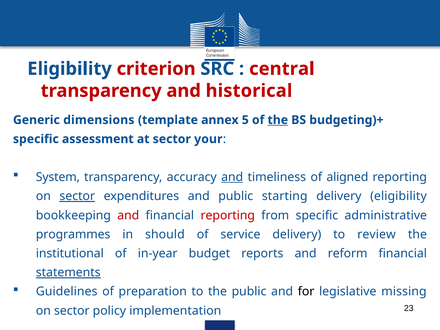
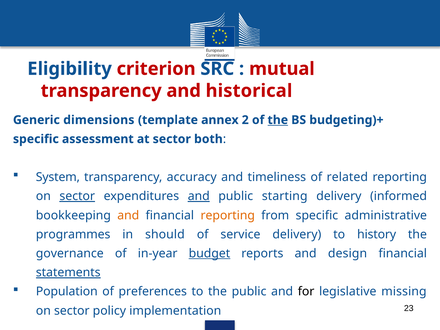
central: central -> mutual (282, 69)
5: 5 -> 2 (245, 120)
your: your -> both (208, 139)
and underline: present -> none (232, 177)
aligned: aligned -> related (347, 177)
and underline: none -> present (199, 196)
delivery eligibility: eligibility -> informed (399, 196)
and colour: red -> orange (128, 215)
reporting colour: red -> orange (228, 215)
review: review -> history (377, 234)
institutional: institutional -> governance (70, 253)
budget underline: none -> present (209, 253)
reform: reform -> design (348, 253)
Guidelines: Guidelines -> Population (67, 292)
preparation: preparation -> preferences (153, 292)
